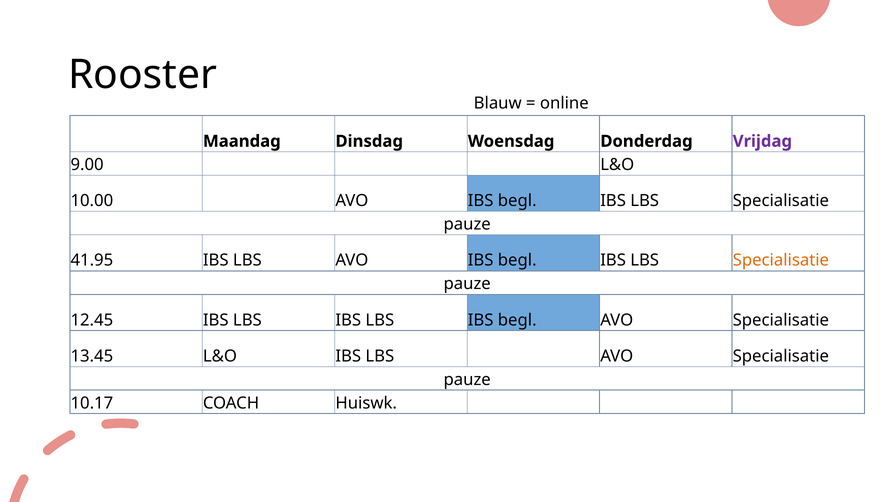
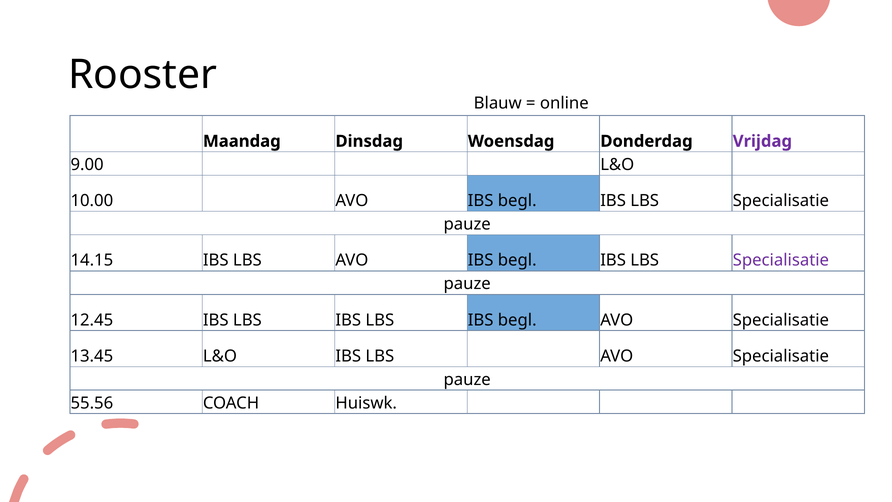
41.95: 41.95 -> 14.15 (92, 260)
Specialisatie colour: orange -> purple (781, 260)
10.17: 10.17 -> 55.56 (92, 403)
